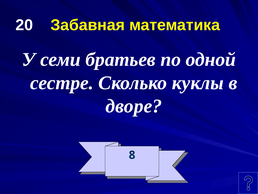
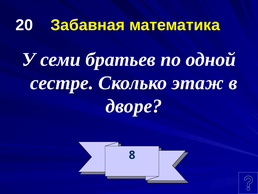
куклы: куклы -> этаж (198, 83)
